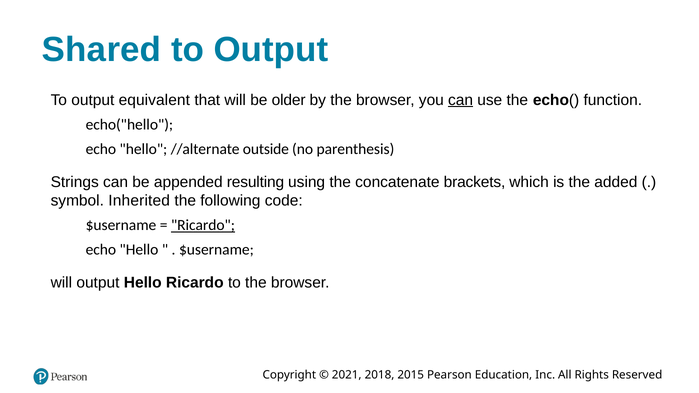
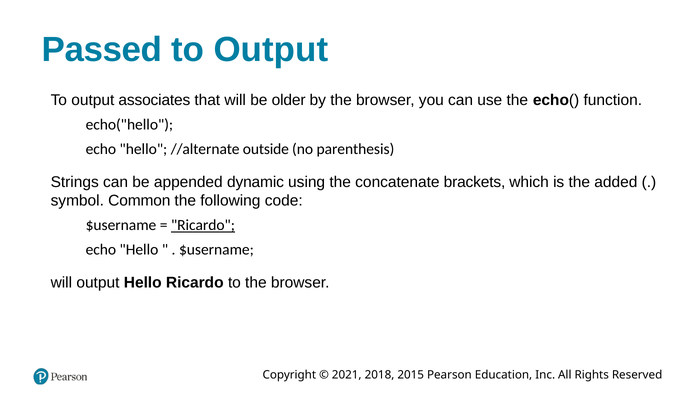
Shared: Shared -> Passed (102, 50)
equivalent: equivalent -> associates (154, 100)
can underline: present -> none (461, 100)
resulting: resulting -> dynamic (255, 182)
Inherited: Inherited -> Common (139, 201)
